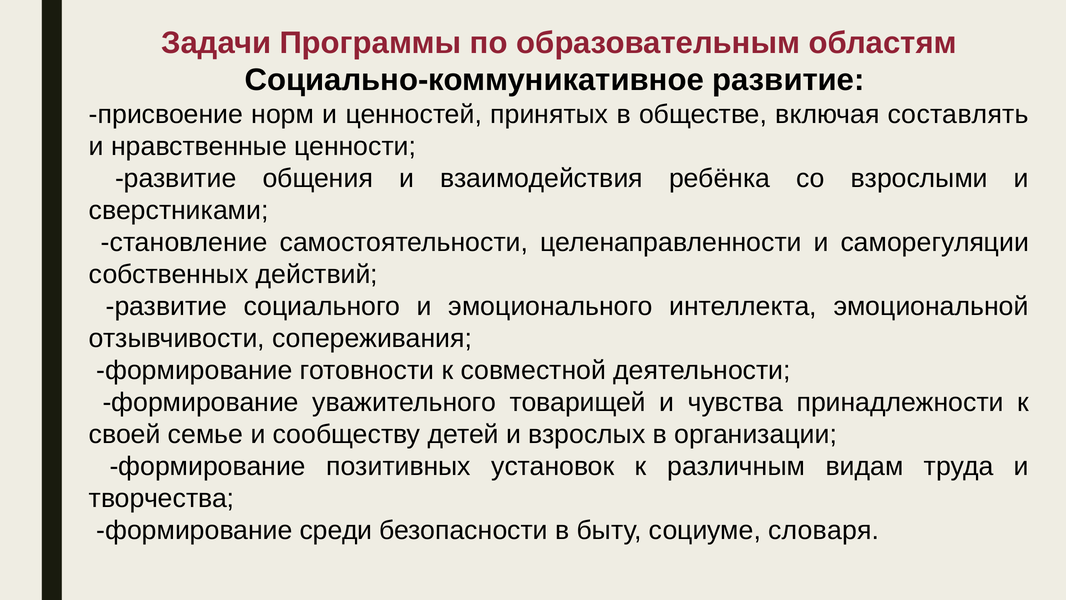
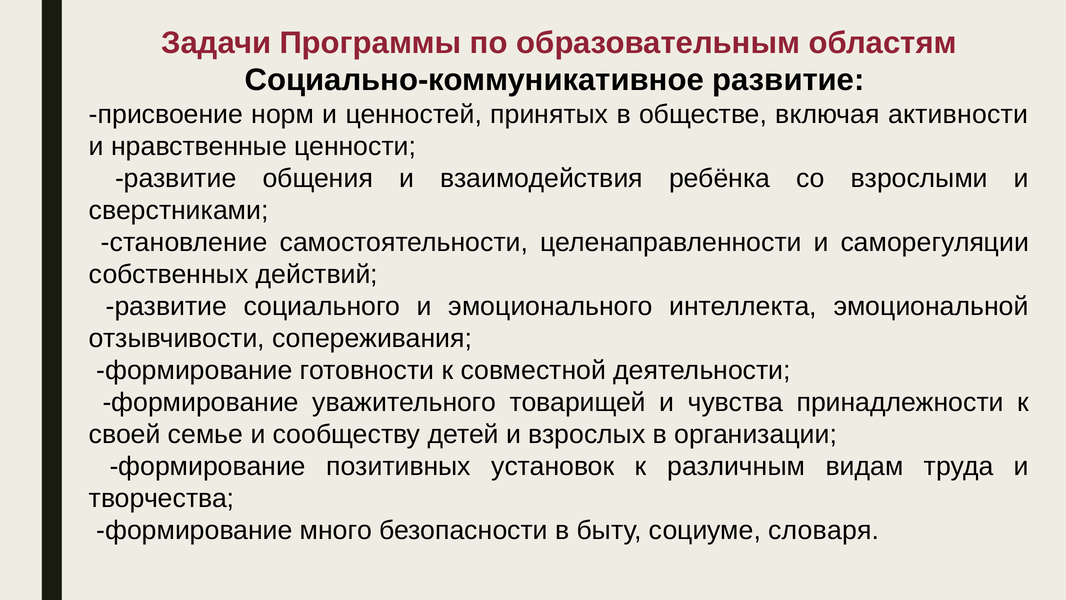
составлять: составлять -> активности (958, 114)
среди: среди -> много (336, 530)
